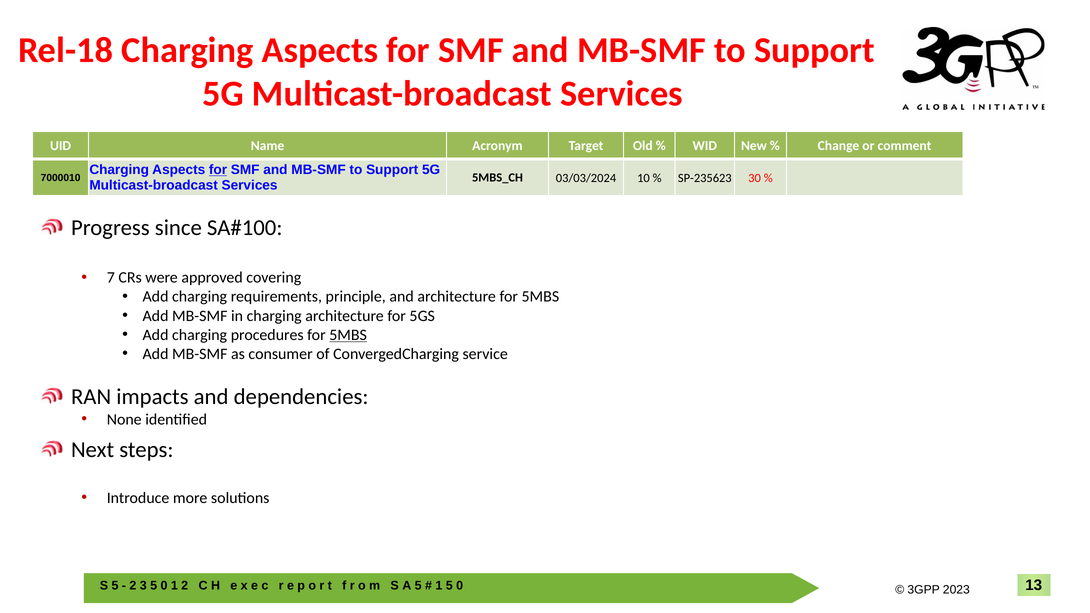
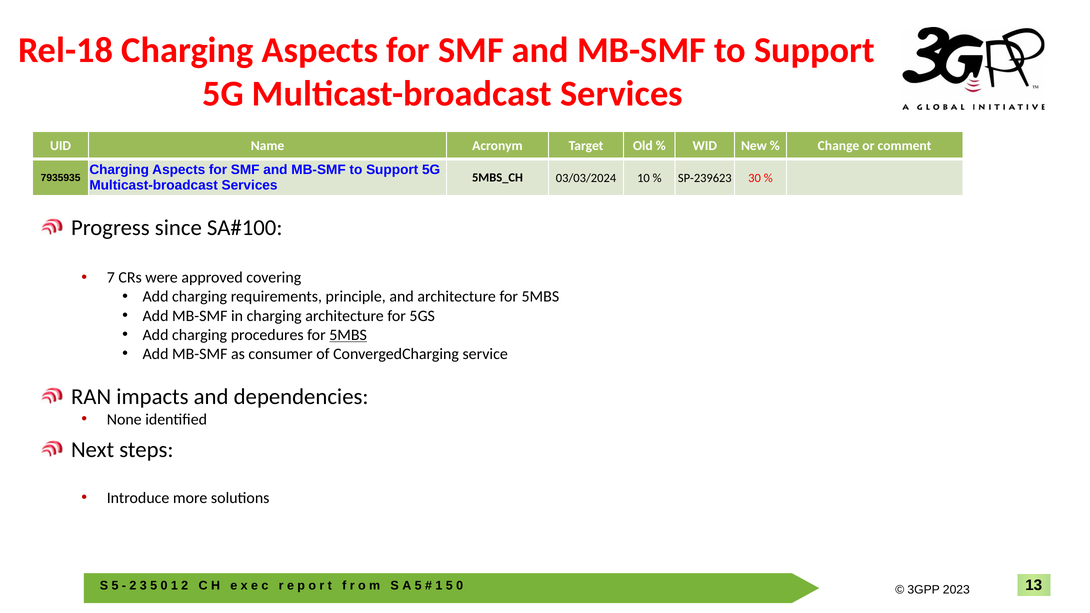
for underline: present -> none (218, 170)
SP-235623: SP-235623 -> SP-239623 (705, 178)
7000010: 7000010 -> 7935935 (61, 178)
